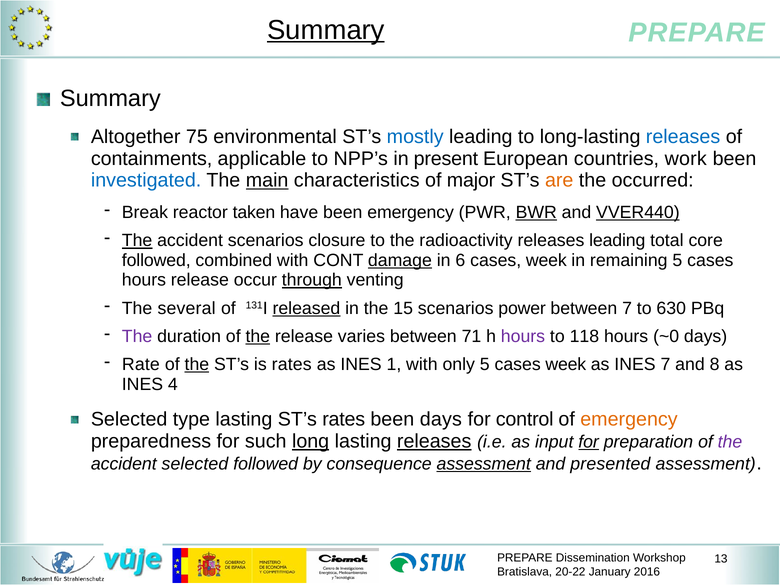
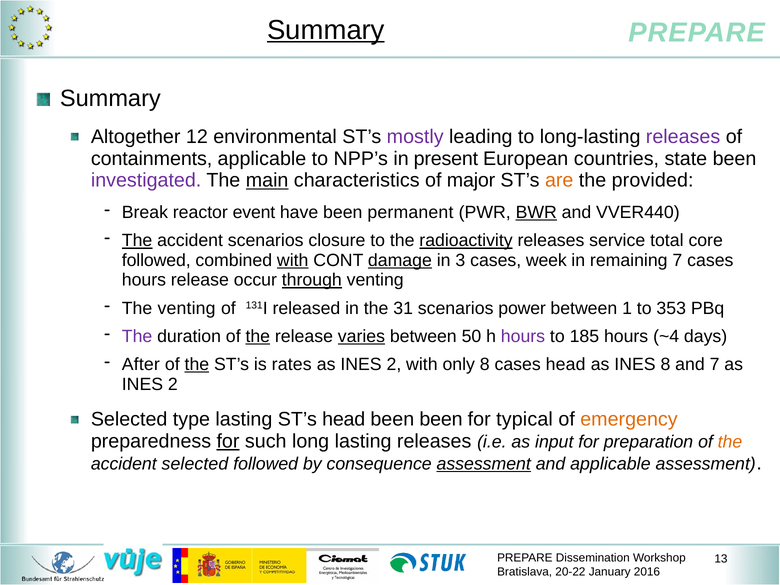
75: 75 -> 12 (197, 137)
mostly colour: blue -> purple (415, 137)
releases colour: blue -> purple (683, 137)
work: work -> state (686, 159)
investigated colour: blue -> purple (146, 180)
occurred: occurred -> provided (653, 180)
taken: taken -> event (254, 212)
been emergency: emergency -> permanent (410, 212)
VVER440 underline: present -> none (638, 212)
radioactivity underline: none -> present (466, 241)
releases leading: leading -> service (617, 241)
with underline: none -> present (293, 260)
6: 6 -> 3 (460, 260)
remaining 5: 5 -> 7 (677, 260)
The several: several -> venting (187, 308)
released underline: present -> none (306, 308)
15: 15 -> 31 (403, 308)
between 7: 7 -> 1 (627, 308)
630: 630 -> 353 (671, 308)
varies underline: none -> present (361, 336)
71: 71 -> 50 (471, 336)
118: 118 -> 185 (584, 336)
~0: ~0 -> ~4 (666, 336)
Rate: Rate -> After (141, 364)
1: 1 -> 2 (394, 364)
only 5: 5 -> 8 (485, 364)
week: week -> head (566, 364)
INES 7: 7 -> 8 (665, 364)
and 8: 8 -> 7 (715, 364)
4: 4 -> 2 (173, 384)
ST’s rates: rates -> head (344, 419)
been days: days -> been (441, 419)
control: control -> typical (525, 419)
for underline: none -> present (228, 441)
long underline: present -> none (311, 441)
releases underline: present -> none (434, 441)
for underline: present -> none (589, 442)
the colour: purple -> orange (730, 442)
and presented: presented -> applicable (610, 464)
